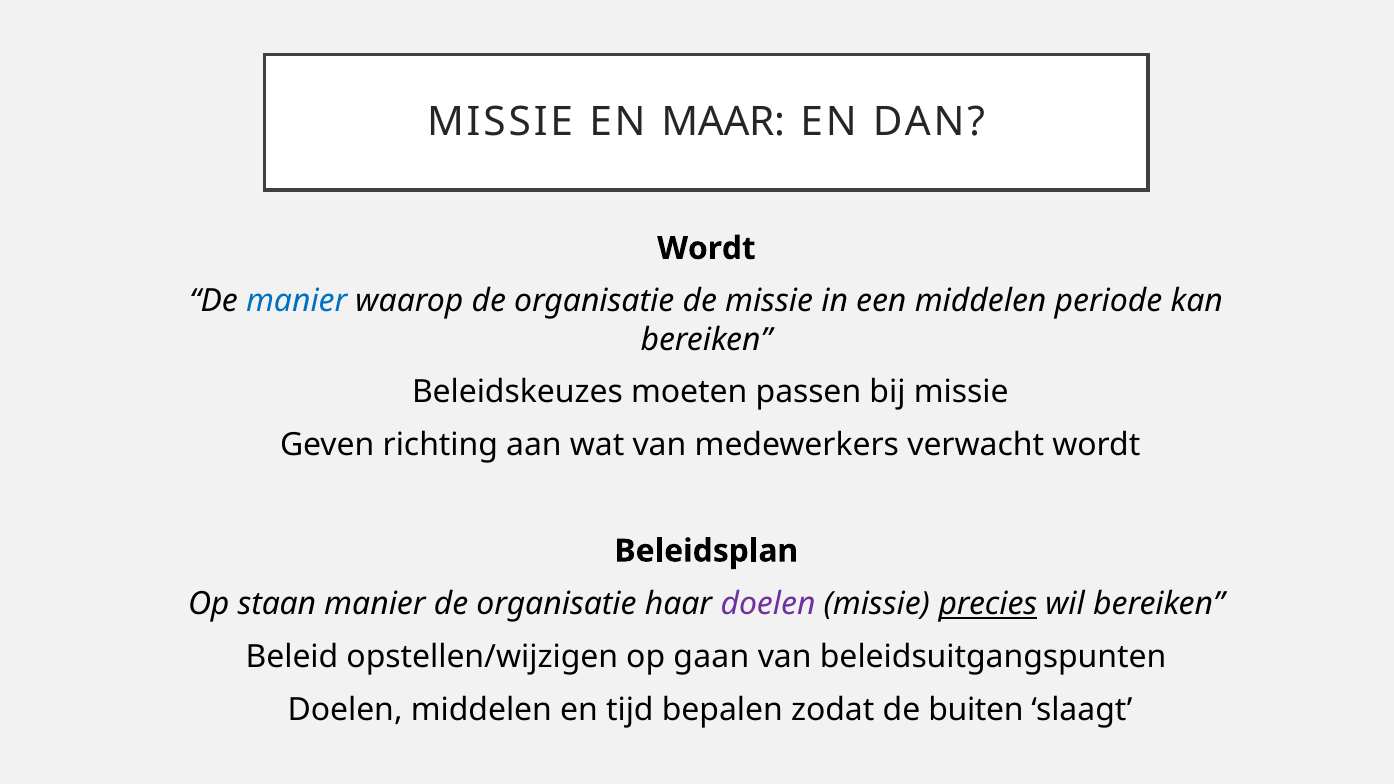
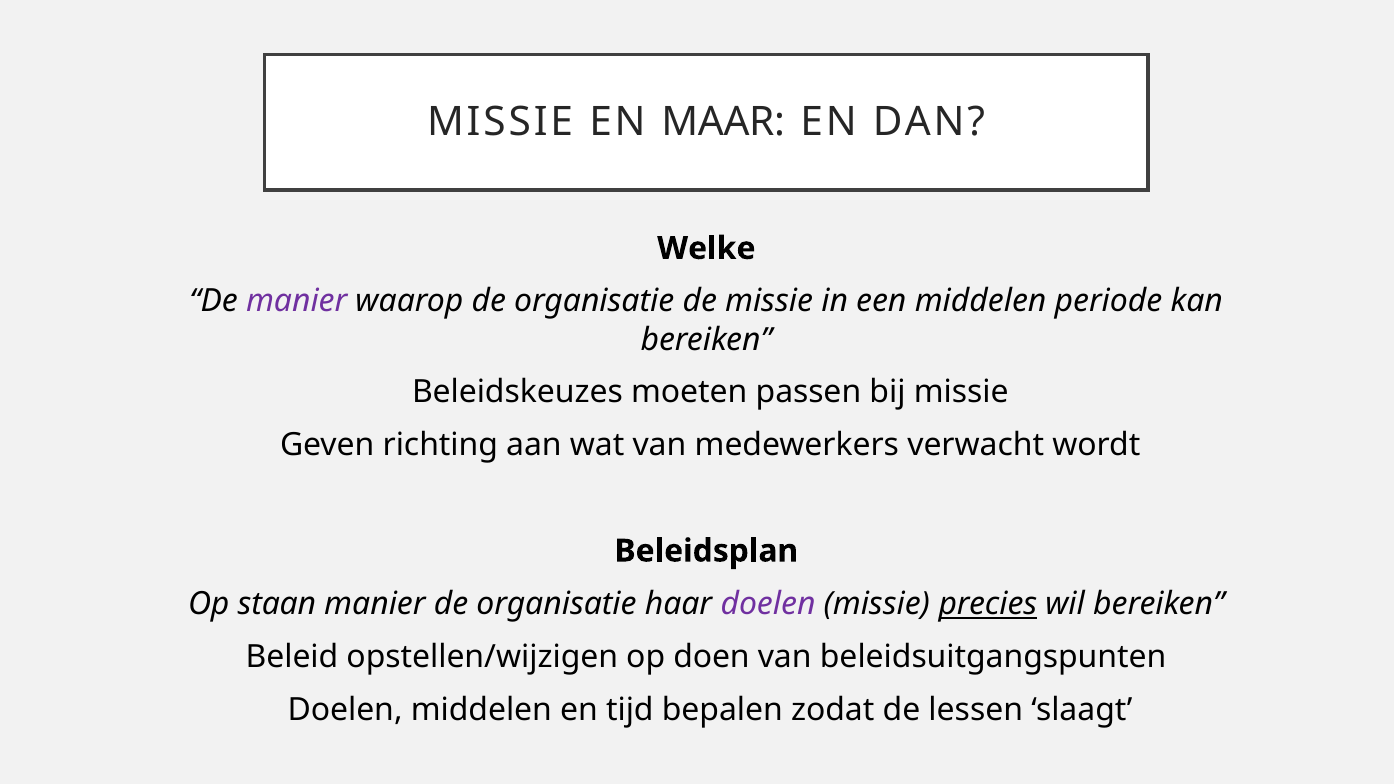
Wordt: Wordt -> Welke (706, 248)
manier colour: blue -> purple (297, 301)
gaan: gaan -> doen (712, 657)
buiten: buiten -> lessen (976, 710)
